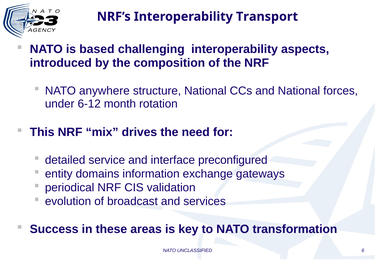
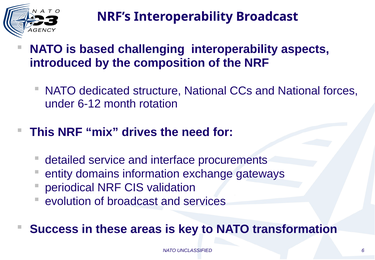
Interoperability Transport: Transport -> Broadcast (267, 17)
anywhere: anywhere -> dedicated (104, 91)
preconfigured: preconfigured -> procurements (233, 160)
